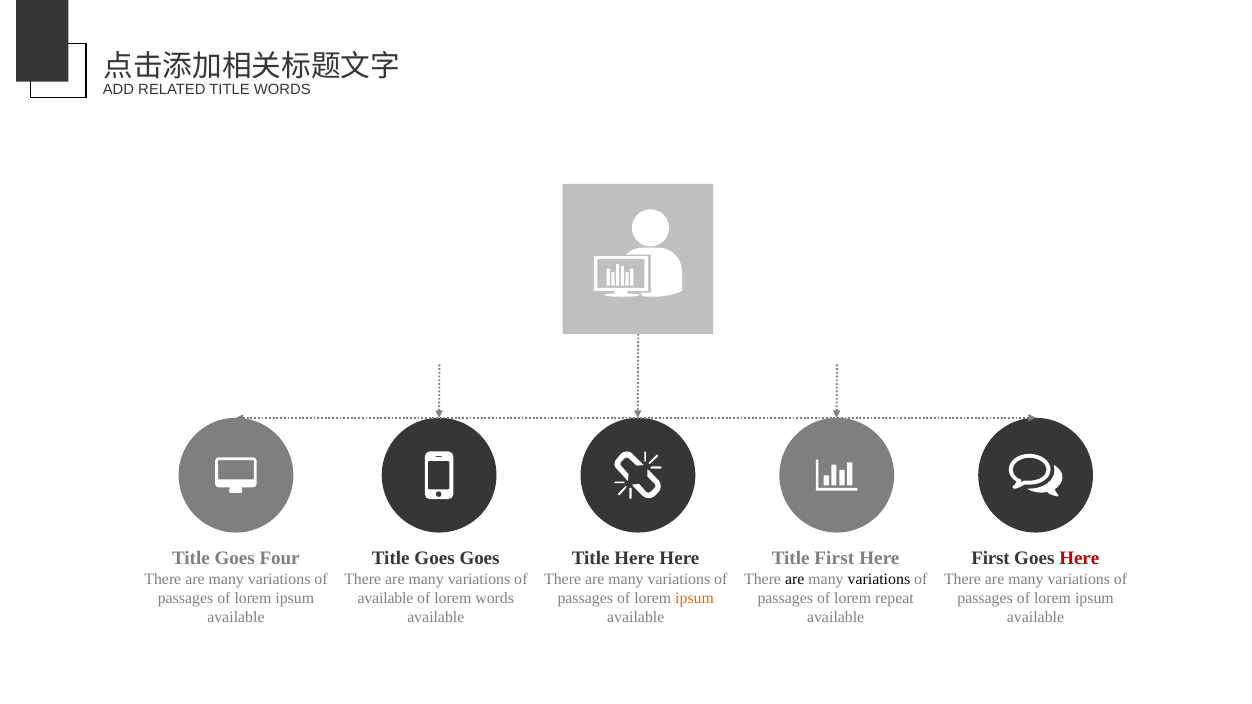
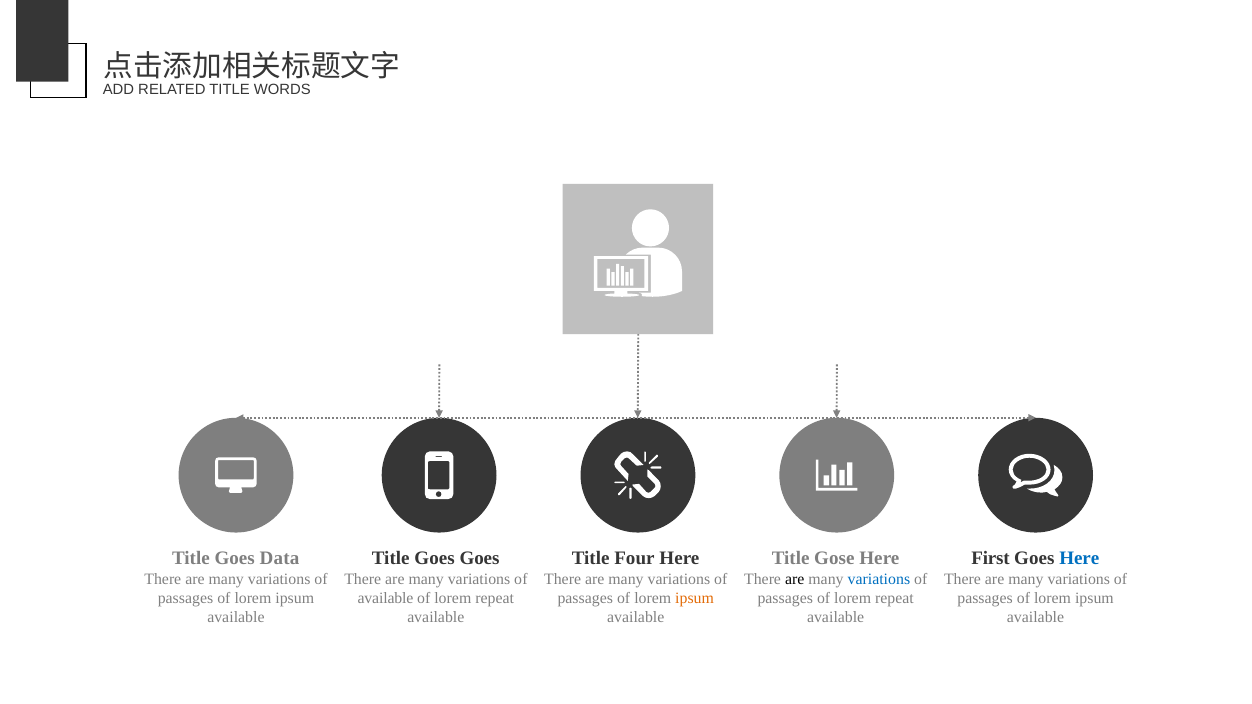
Four: Four -> Data (280, 559)
Title Here: Here -> Four (634, 559)
Title First: First -> Gose (834, 559)
Here colour: red -> blue (1079, 559)
variations colour: black -> blue (879, 579)
words: words -> repeat (495, 598)
